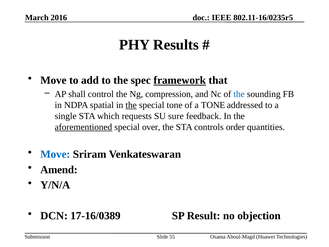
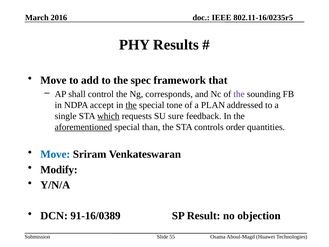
framework underline: present -> none (180, 80)
compression: compression -> corresponds (169, 94)
the colour: blue -> purple (239, 94)
spatial: spatial -> accept (102, 105)
a TONE: TONE -> PLAN (213, 105)
which underline: none -> present (108, 116)
over: over -> than (151, 127)
Amend: Amend -> Modify (59, 169)
17-16/0389: 17-16/0389 -> 91-16/0389 (95, 216)
